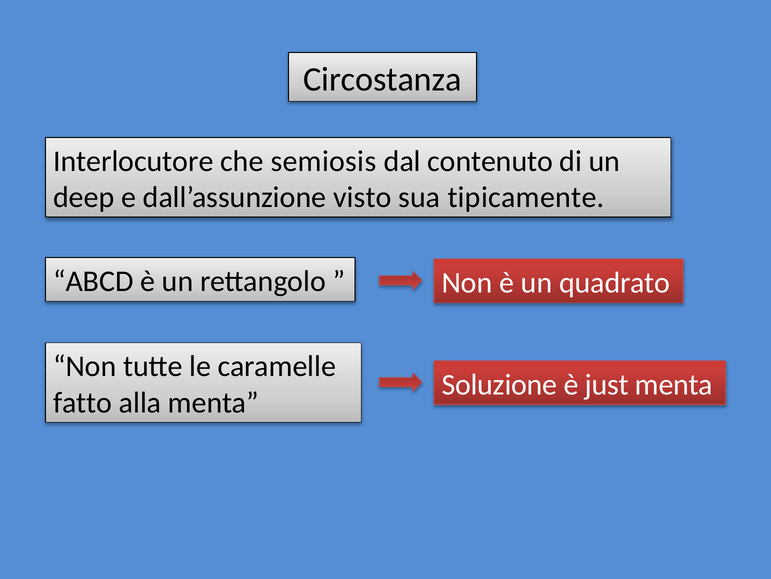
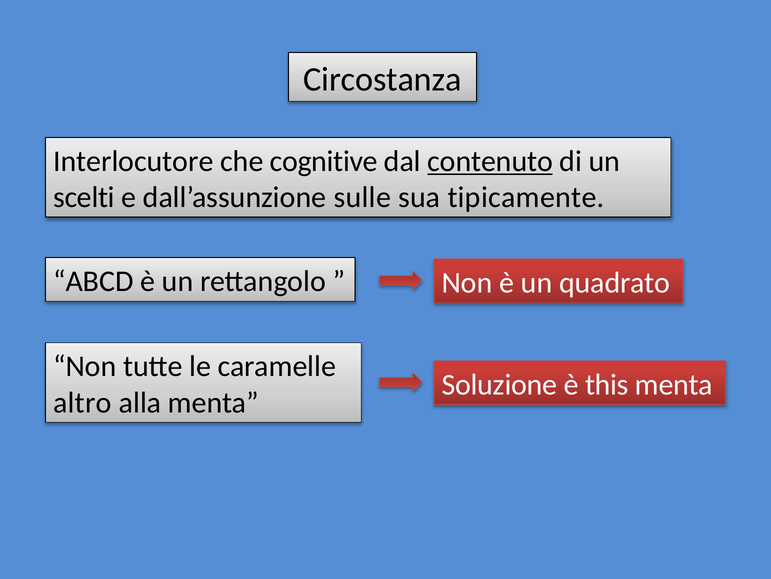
semiosis: semiosis -> cognitive (324, 161)
contenuto underline: none -> present (490, 161)
deep: deep -> scelti (84, 197)
visto: visto -> sulle (362, 197)
just: just -> this (607, 384)
fatto: fatto -> altro (82, 402)
